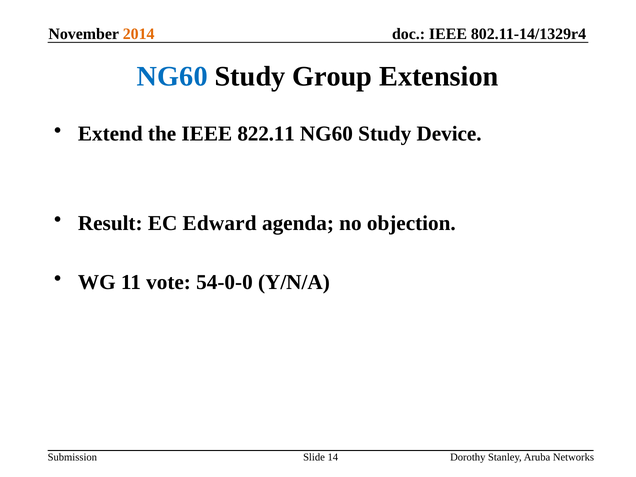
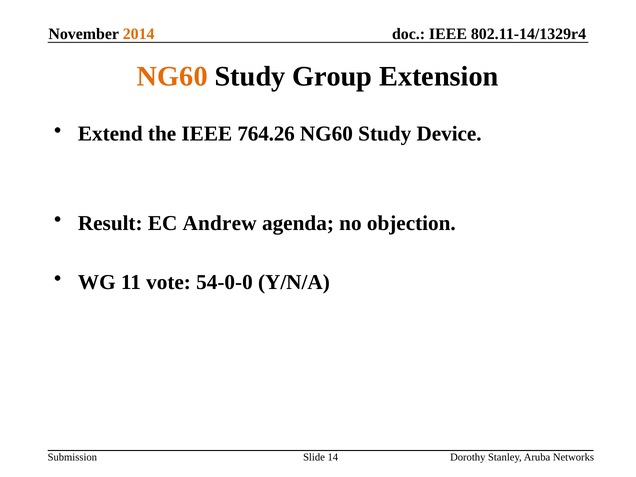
NG60 colour: blue -> orange (172, 76)
822.11: 822.11 -> 764.26 (266, 134)
Edward: Edward -> Andrew (220, 223)
